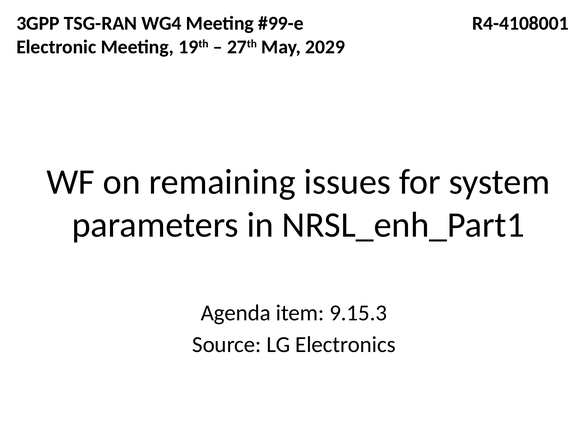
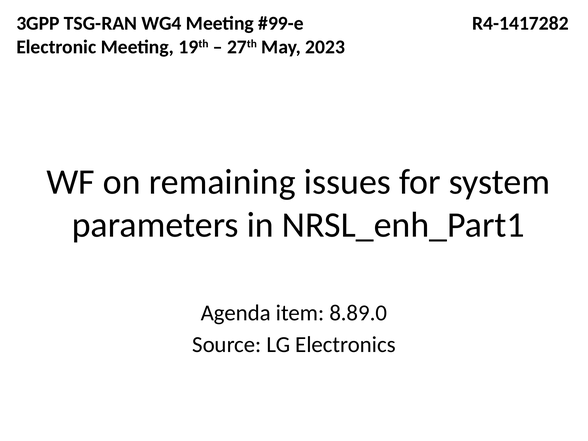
R4-4108001: R4-4108001 -> R4-1417282 (520, 24)
2029: 2029 -> 2023 (325, 47)
9.15.3: 9.15.3 -> 8.89.0 (358, 313)
